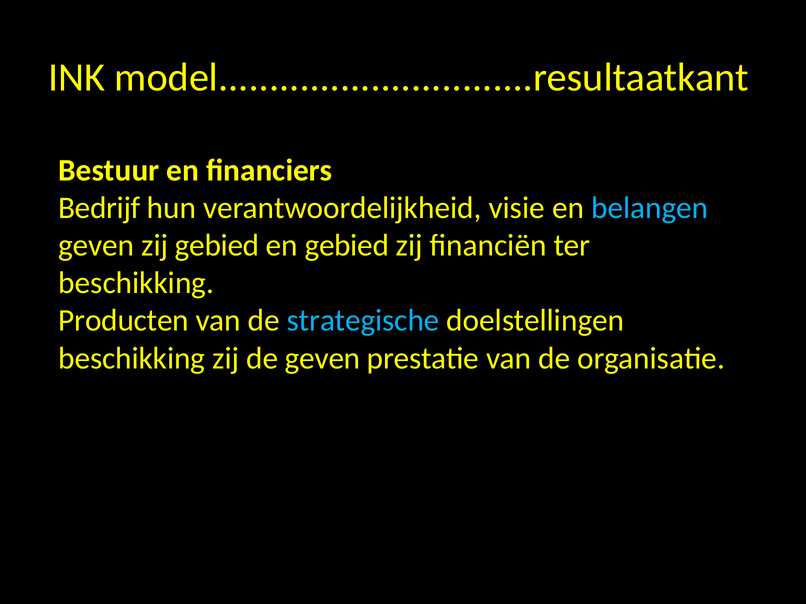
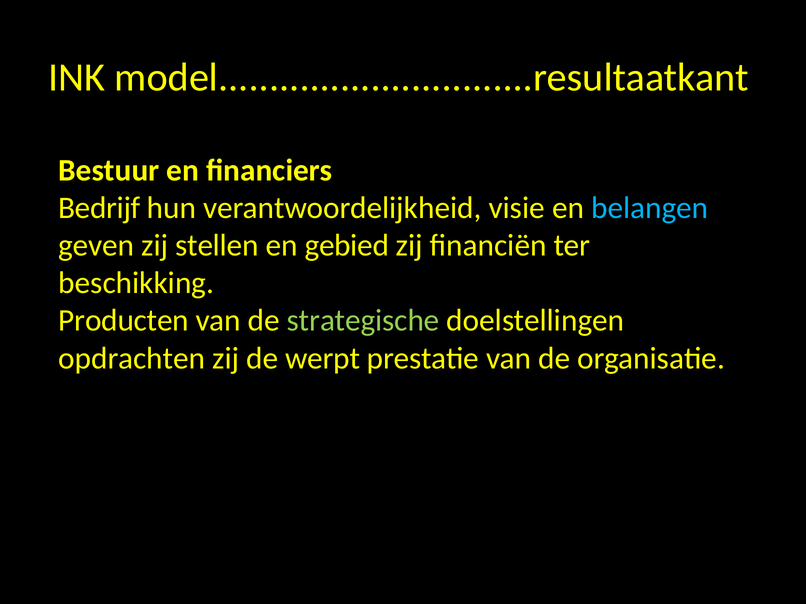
zij gebied: gebied -> stellen (217, 246)
strategische colour: light blue -> light green (363, 321)
beschikking: beschikking -> opdrachten (132, 359)
de geven: geven -> werpt (323, 359)
